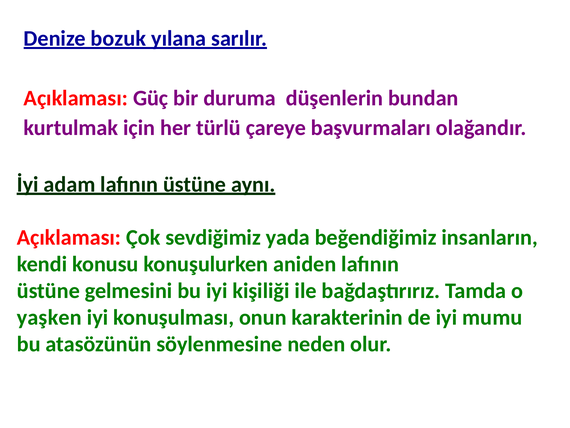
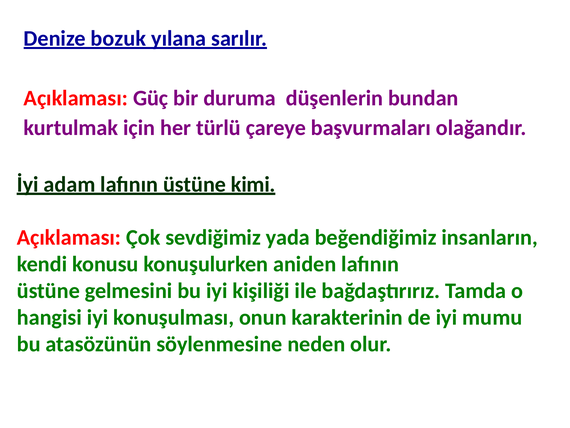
aynı: aynı -> kimi (253, 184)
yaşken: yaşken -> hangisi (49, 317)
